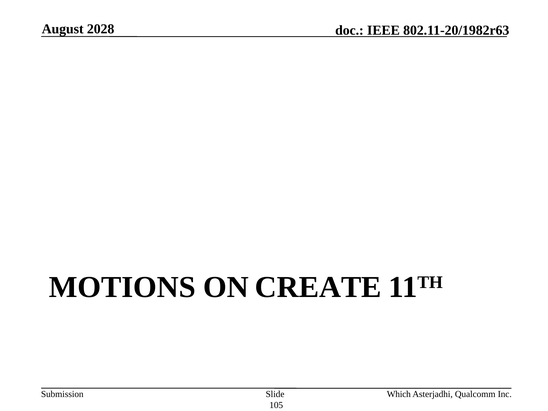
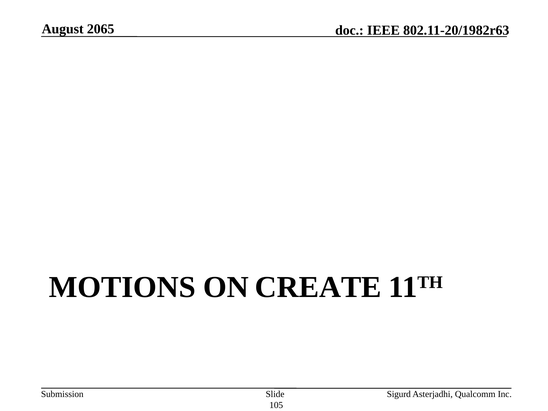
2028: 2028 -> 2065 (101, 29)
Which: Which -> Sigurd (399, 394)
